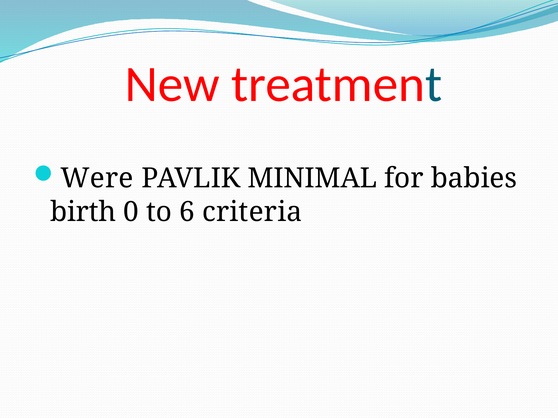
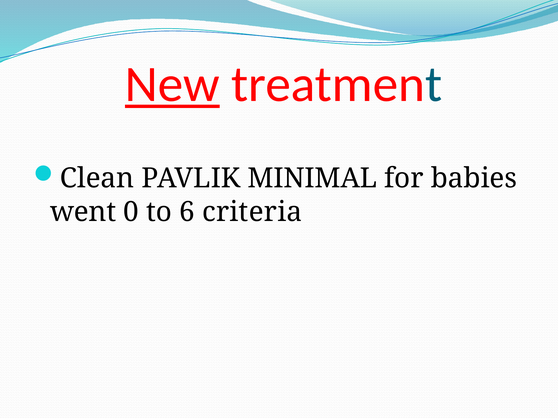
New underline: none -> present (172, 84)
Were: Were -> Clean (97, 179)
birth: birth -> went (83, 212)
